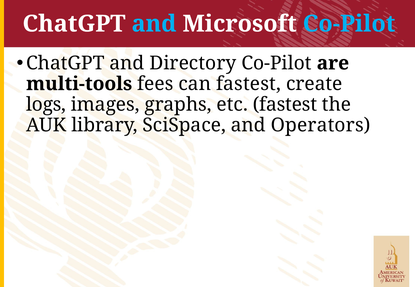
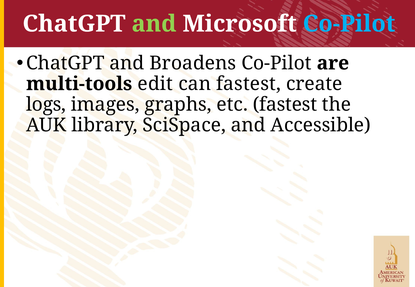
and colour: light blue -> light green (154, 24)
Directory: Directory -> Broadens (193, 63)
fees: fees -> edit (155, 84)
Operators: Operators -> Accessible (321, 125)
